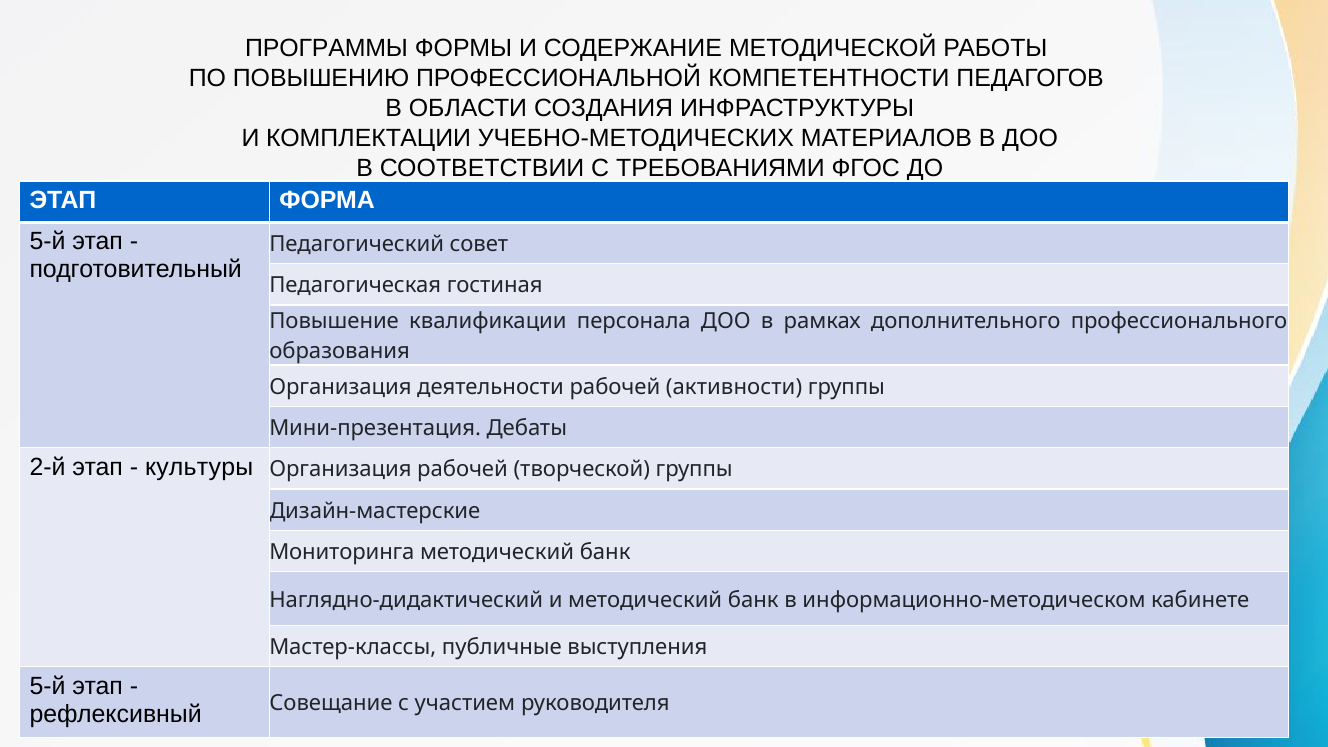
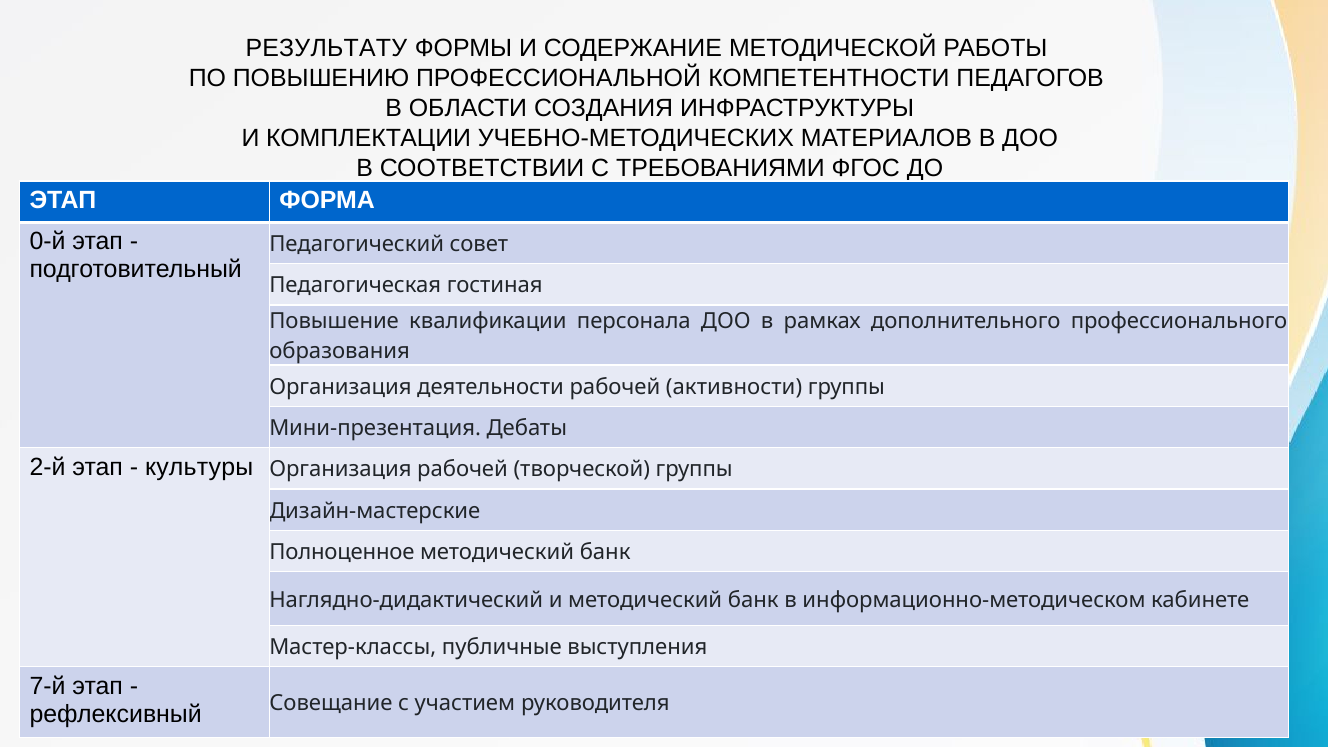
ПРОГРАММЫ: ПРОГРАММЫ -> РЕЗУЛЬТАТУ (326, 49)
5-й: 5-й -> 0-й (48, 242)
Мониторинга: Мониторинга -> Полноценное (342, 552)
5-й: 5-й -> 7-й (48, 686)
